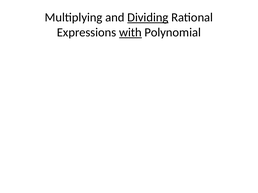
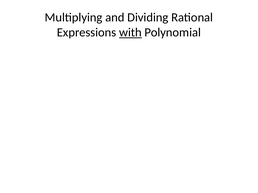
Dividing underline: present -> none (148, 17)
